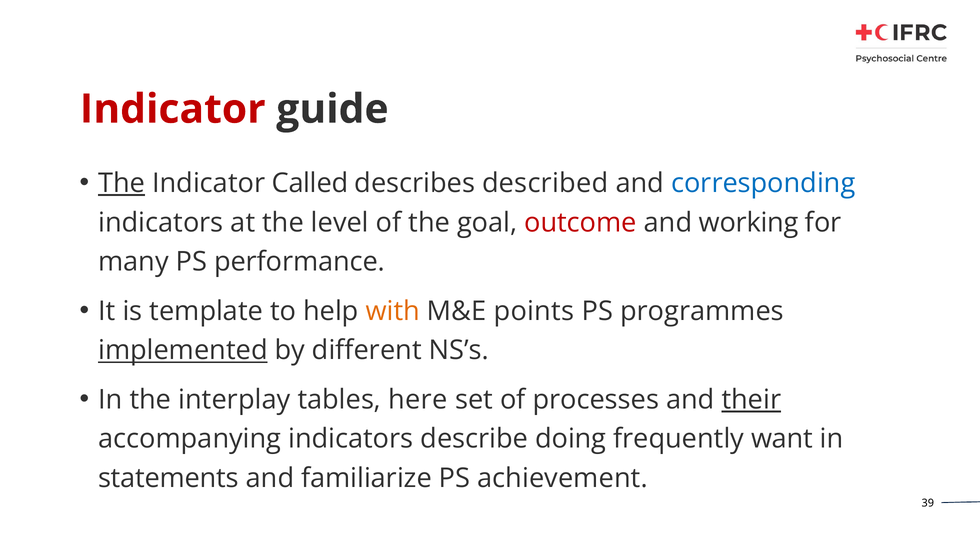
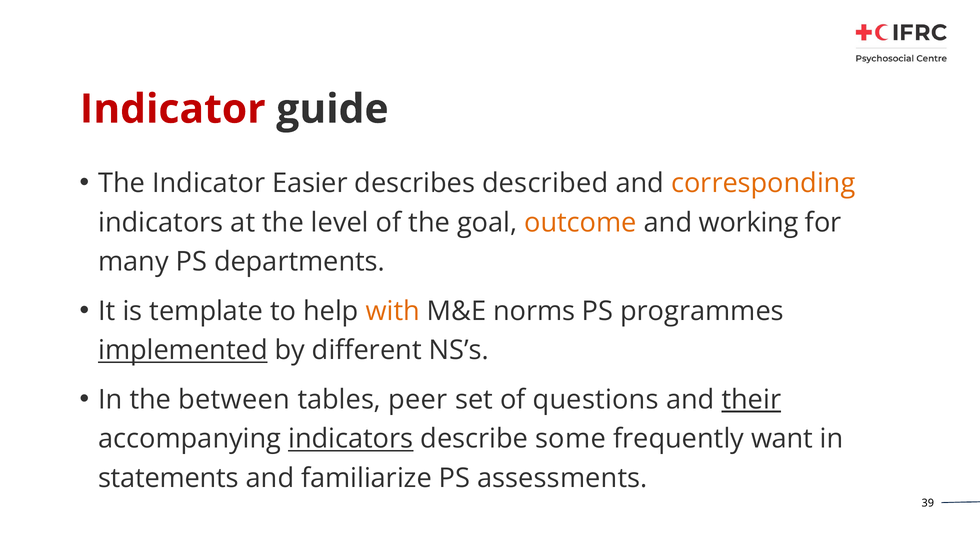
The underline: present -> none (122, 183)
Called: Called -> Easier (310, 183)
corresponding colour: blue -> orange (763, 183)
outcome colour: red -> orange (580, 222)
performance: performance -> departments (299, 261)
points: points -> norms (534, 311)
interplay: interplay -> between (234, 399)
here: here -> peer (418, 399)
processes: processes -> questions (596, 399)
indicators underline: none -> present (351, 438)
doing: doing -> some (571, 438)
achievement: achievement -> assessments (562, 478)
